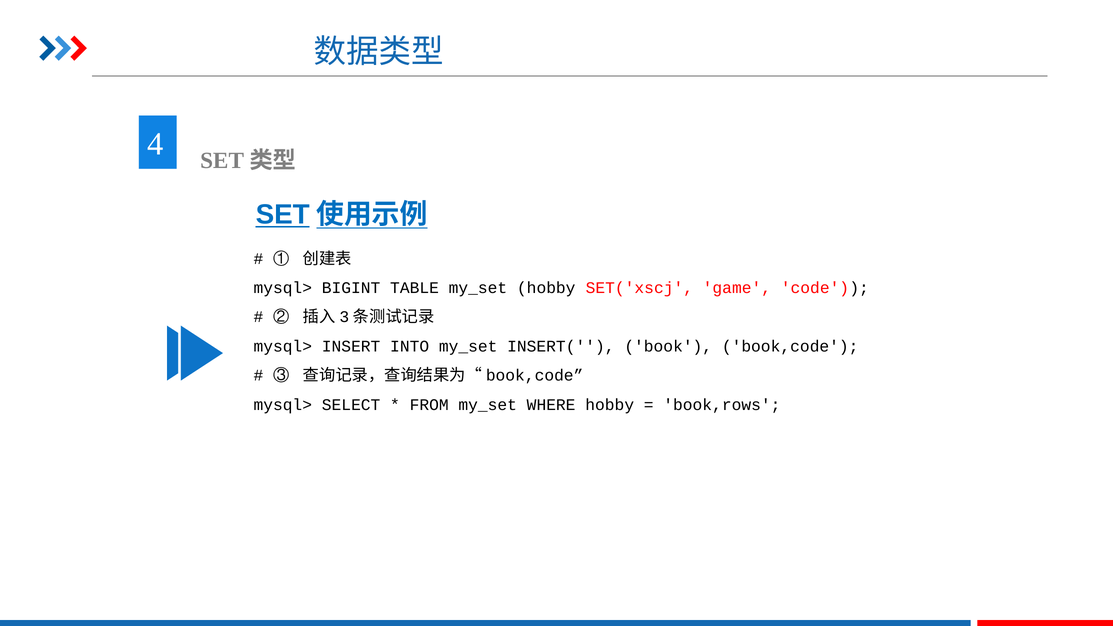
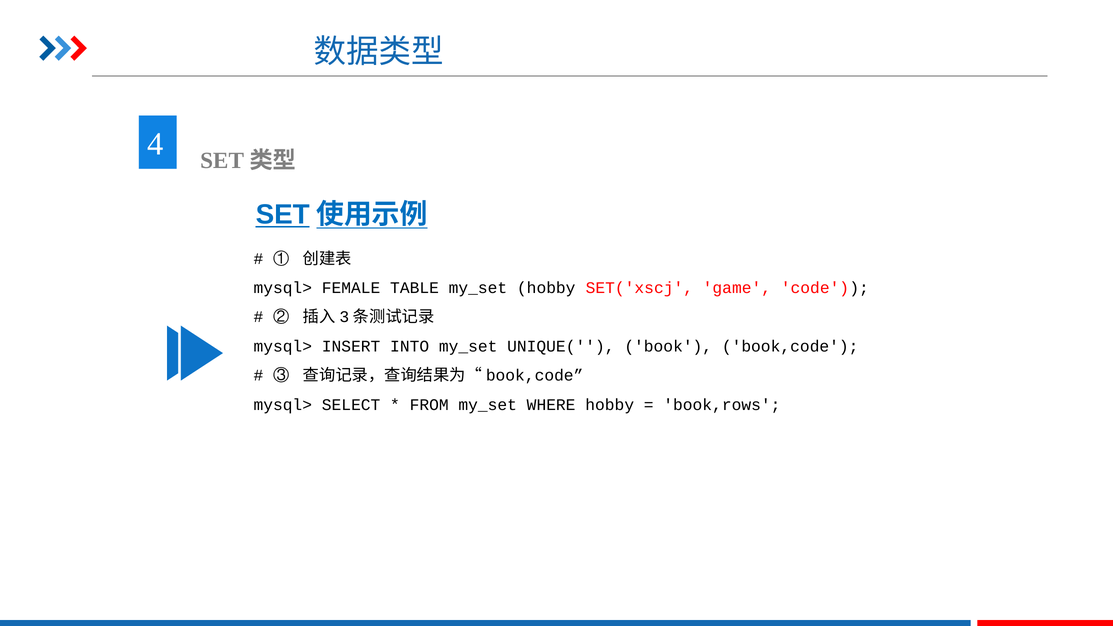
BIGINT: BIGINT -> FEMALE (351, 288)
INSERT(: INSERT( -> UNIQUE( (561, 346)
